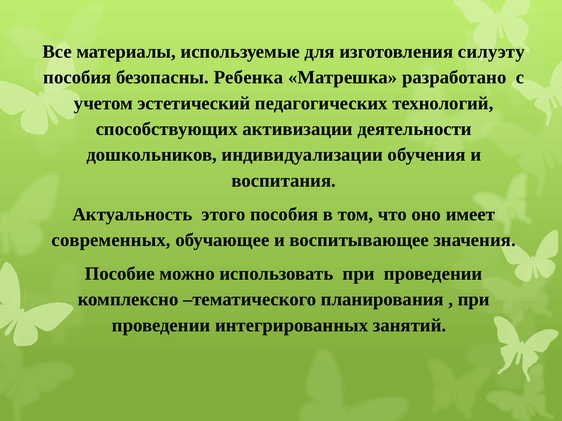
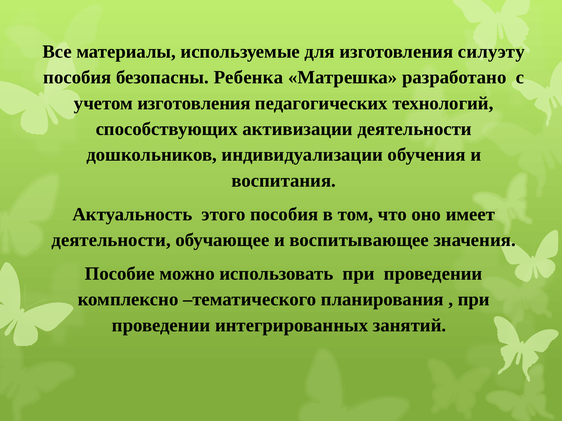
учетом эстетический: эстетический -> изготовления (194, 103)
современных: современных -> деятельности (111, 240)
